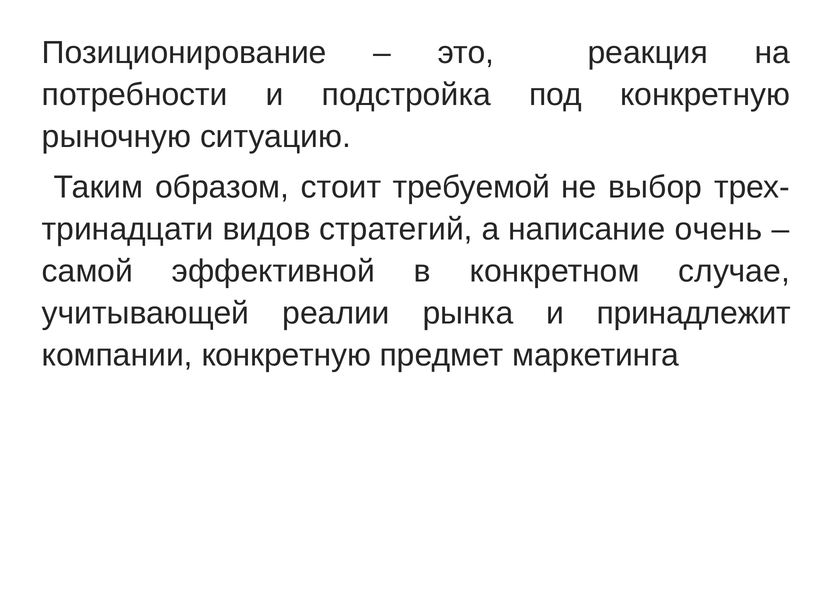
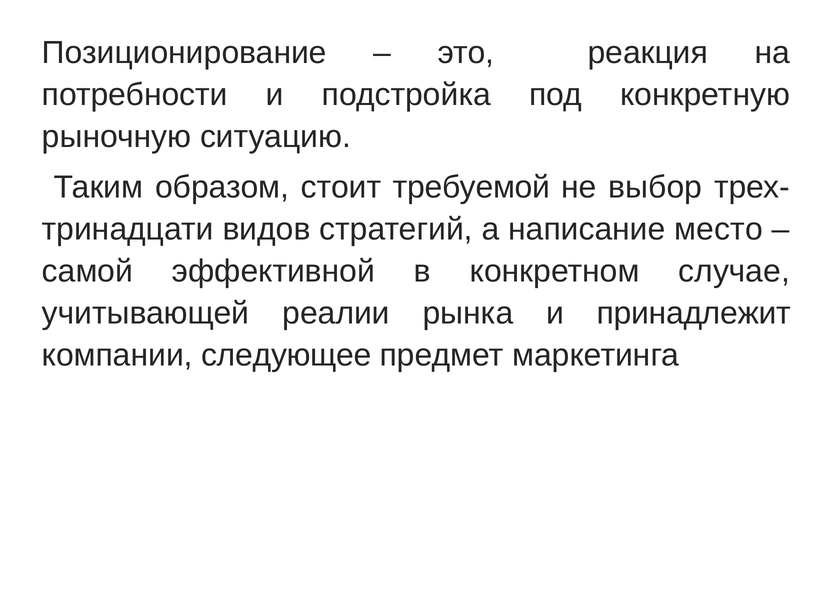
очень: очень -> место (719, 229)
компании конкретную: конкретную -> следующее (286, 356)
